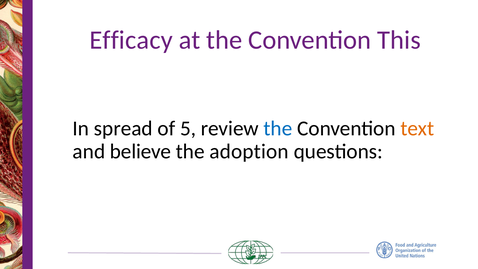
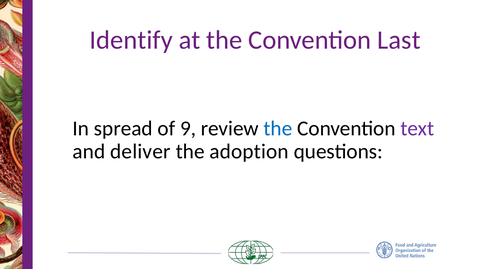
Efficacy: Efficacy -> Identify (131, 40)
This: This -> Last (399, 40)
5: 5 -> 9 (188, 129)
text colour: orange -> purple (417, 129)
believe: believe -> deliver (140, 151)
